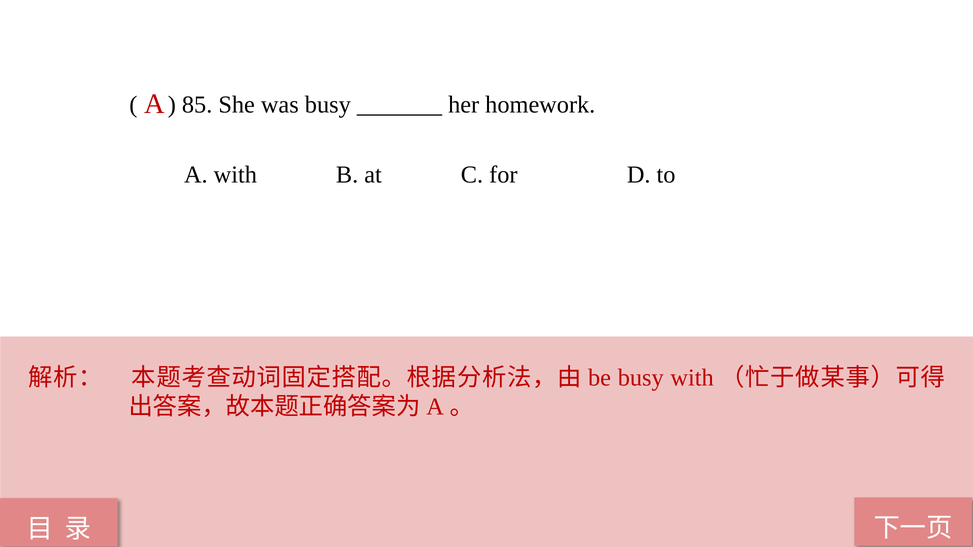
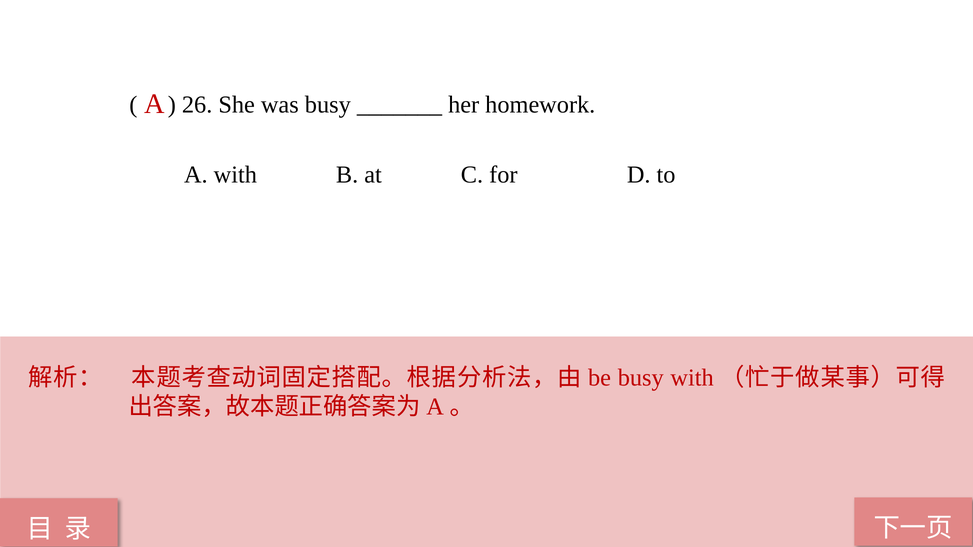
85: 85 -> 26 (197, 105)
